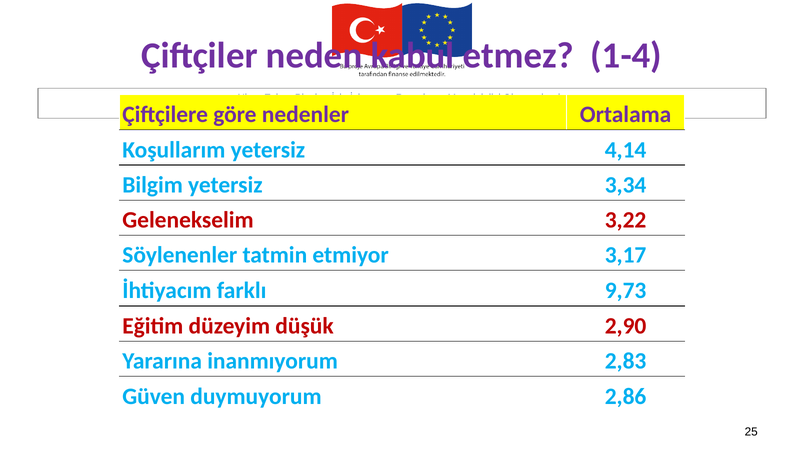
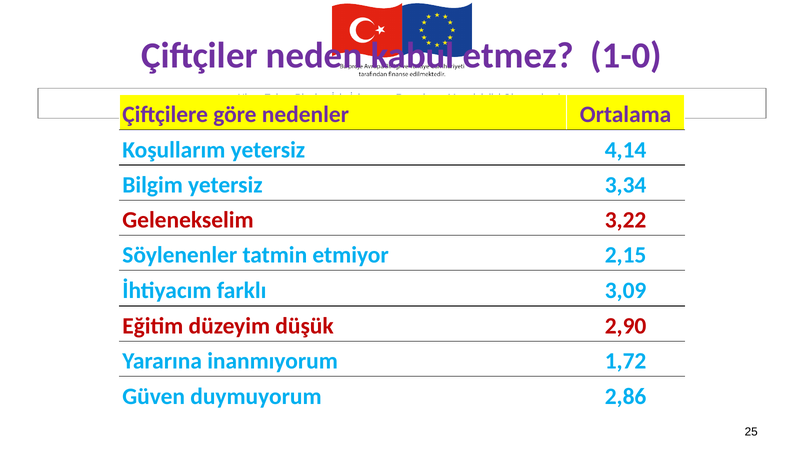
1-4: 1-4 -> 1-0 (626, 55)
3,17: 3,17 -> 2,15 (626, 255)
9,73: 9,73 -> 3,09 (626, 291)
2,83: 2,83 -> 1,72 (626, 361)
